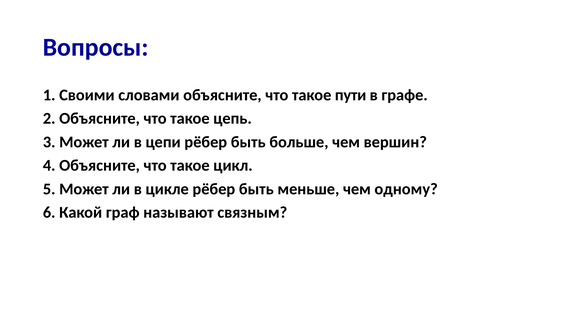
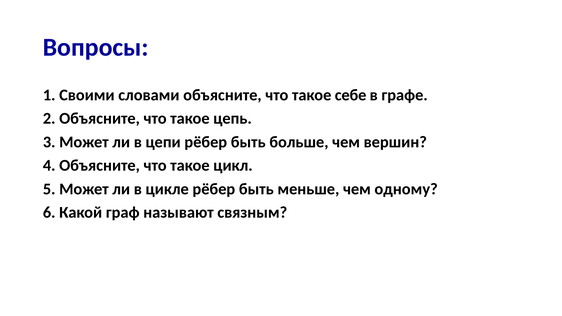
пути: пути -> себе (351, 95)
